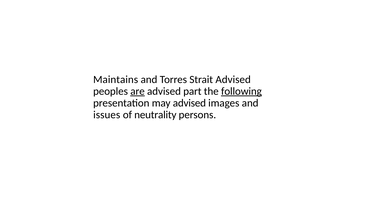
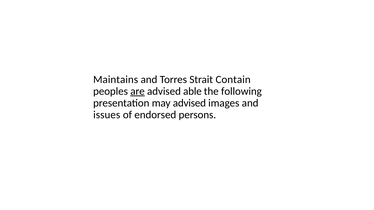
Strait Advised: Advised -> Contain (233, 80)
part: part -> able (192, 91)
following underline: present -> none (241, 91)
neutrality: neutrality -> endorsed (155, 115)
